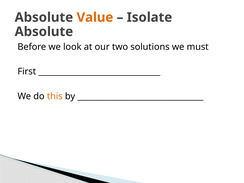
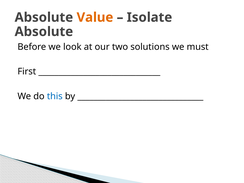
this colour: orange -> blue (55, 96)
